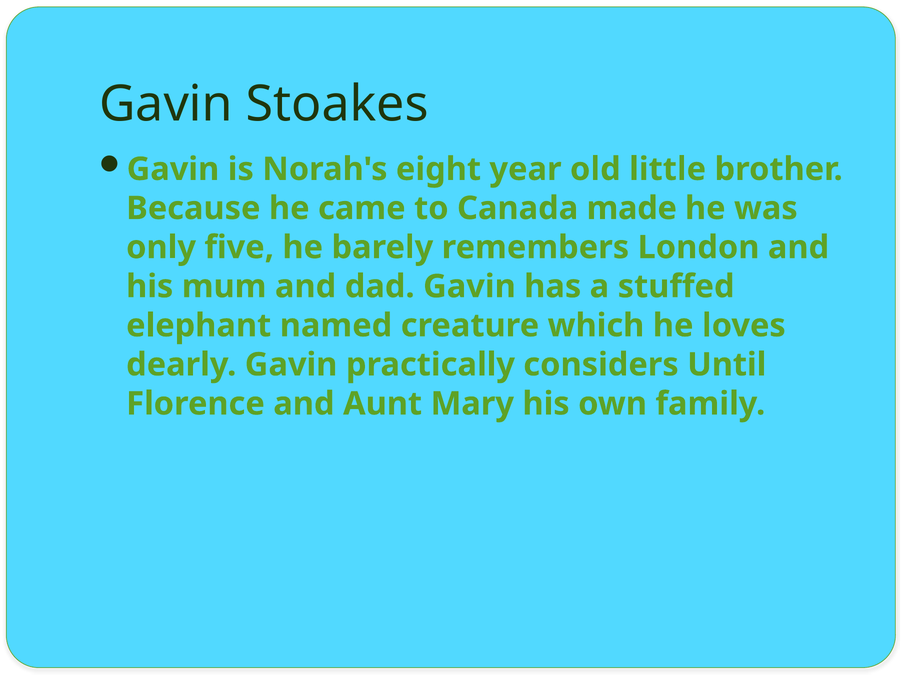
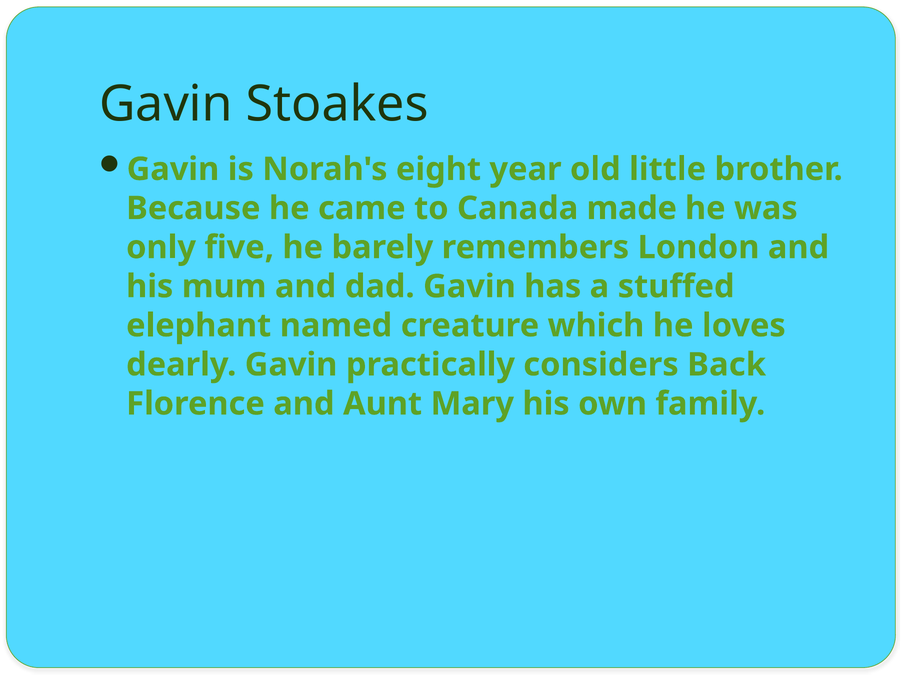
Until: Until -> Back (727, 364)
